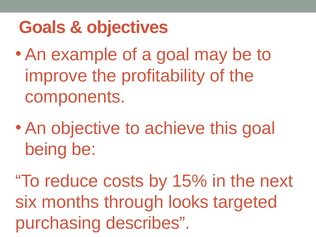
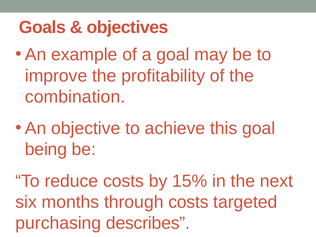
components: components -> combination (75, 97)
through looks: looks -> costs (188, 202)
